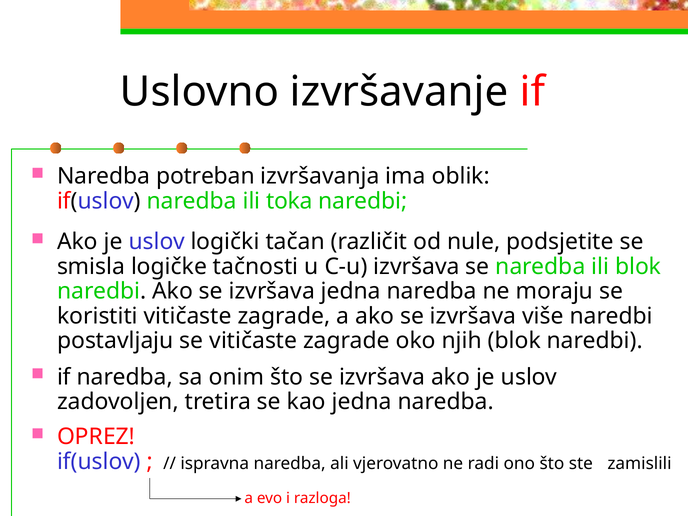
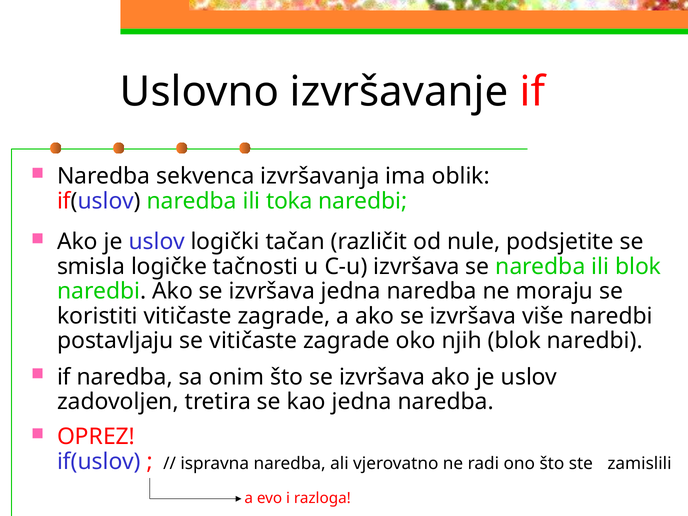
potreban: potreban -> sekvenca (205, 176)
